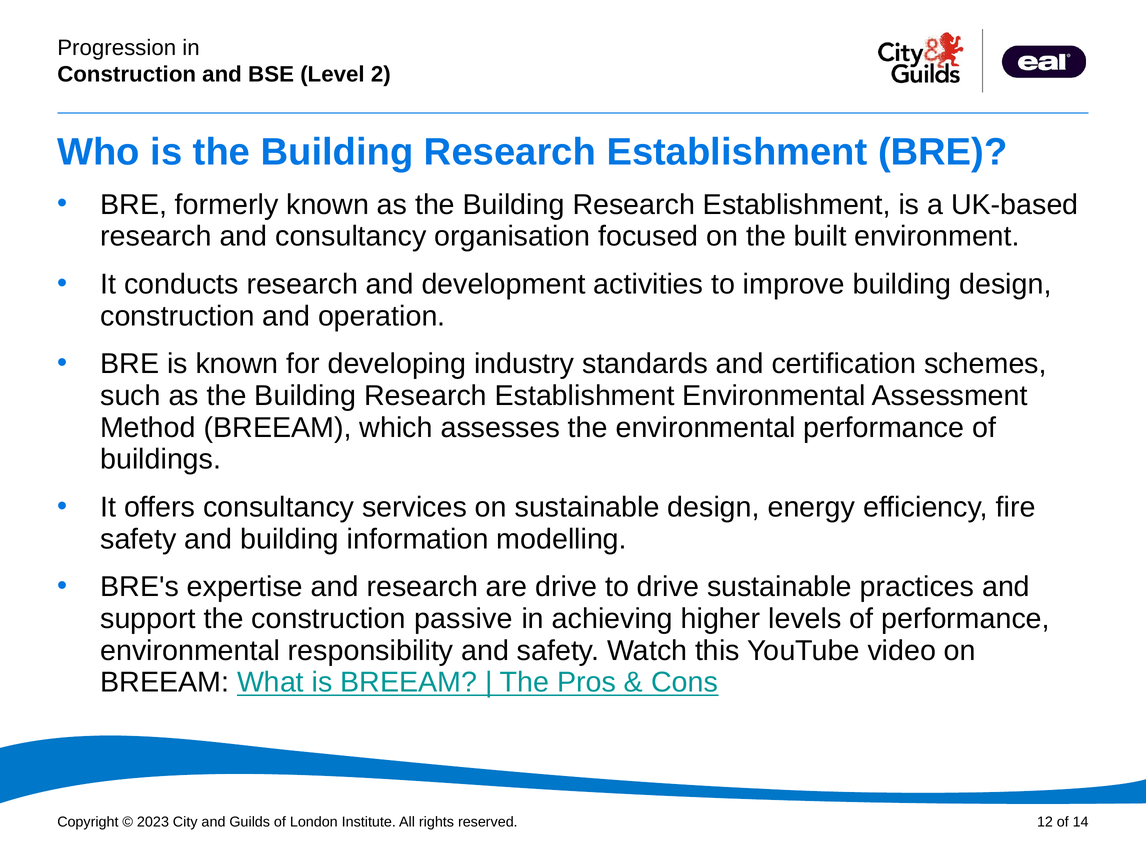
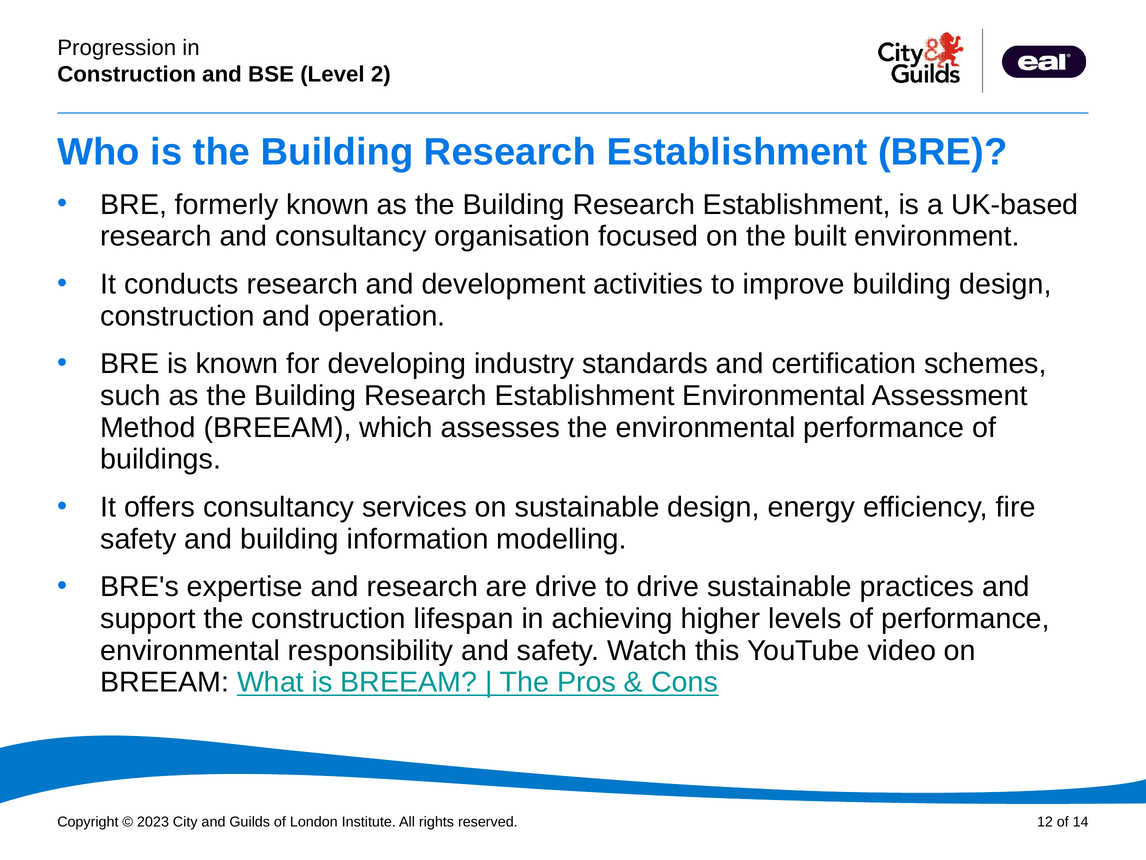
passive: passive -> lifespan (464, 618)
